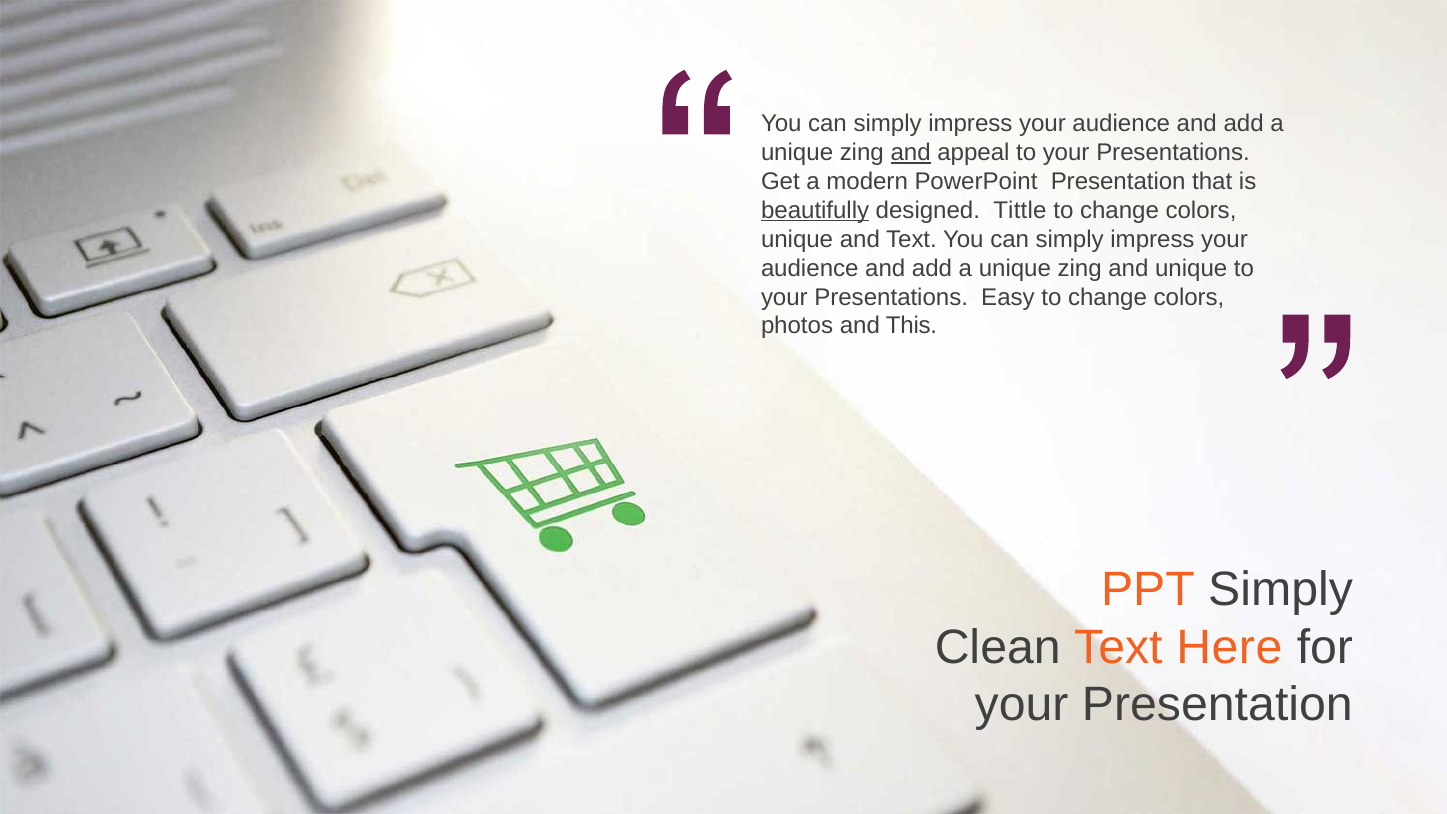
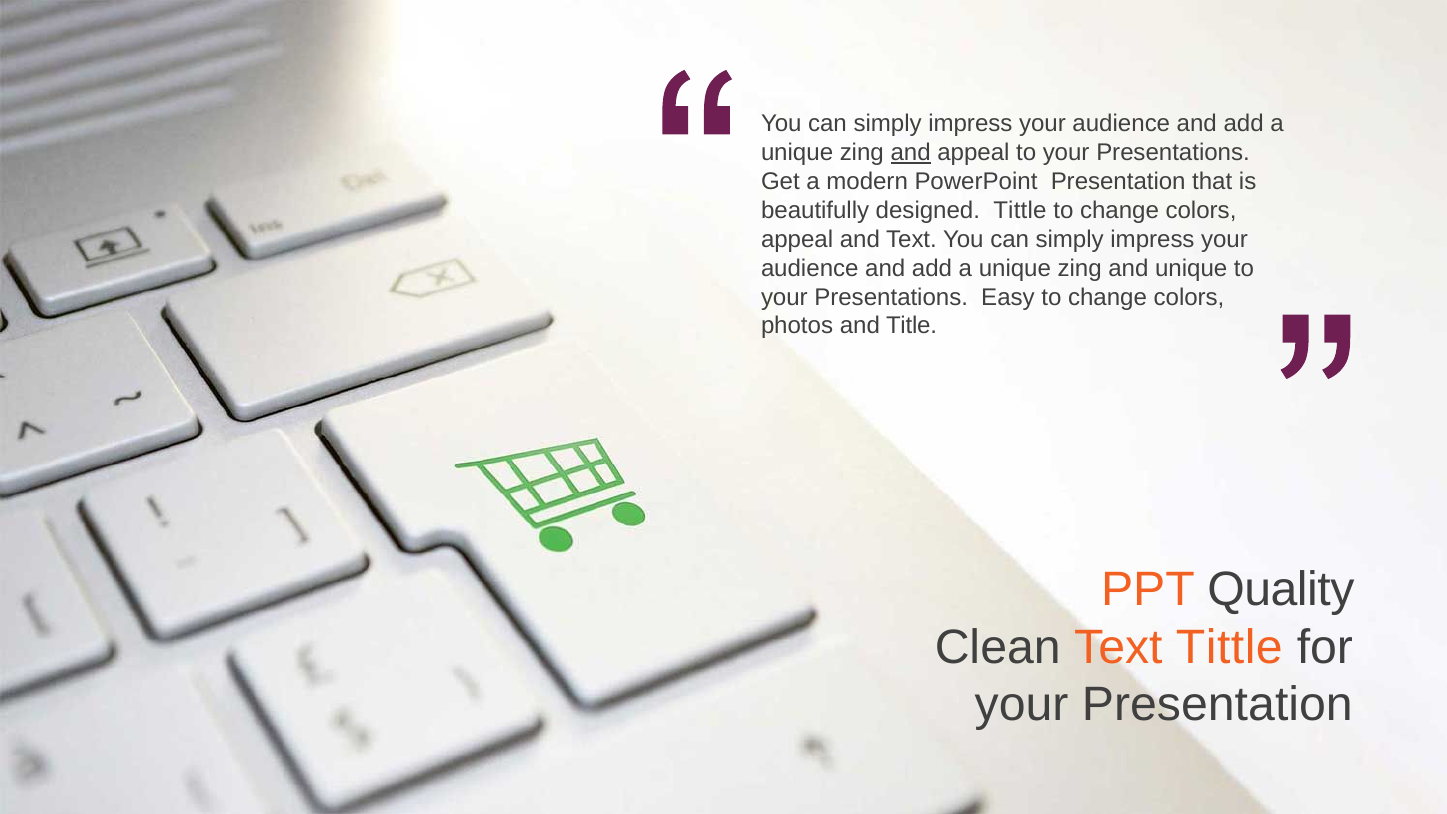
beautifully underline: present -> none (815, 210)
unique: unique -> appeal (797, 239)
This: This -> Title (912, 326)
PPT Simply: Simply -> Quality (1281, 589)
Text Here: Here -> Tittle (1229, 647)
